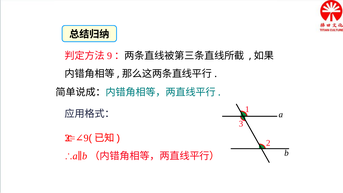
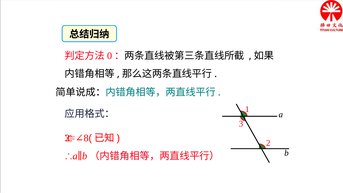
9: 9 -> 0 (110, 56)
9: 9 -> 8 (86, 138)
